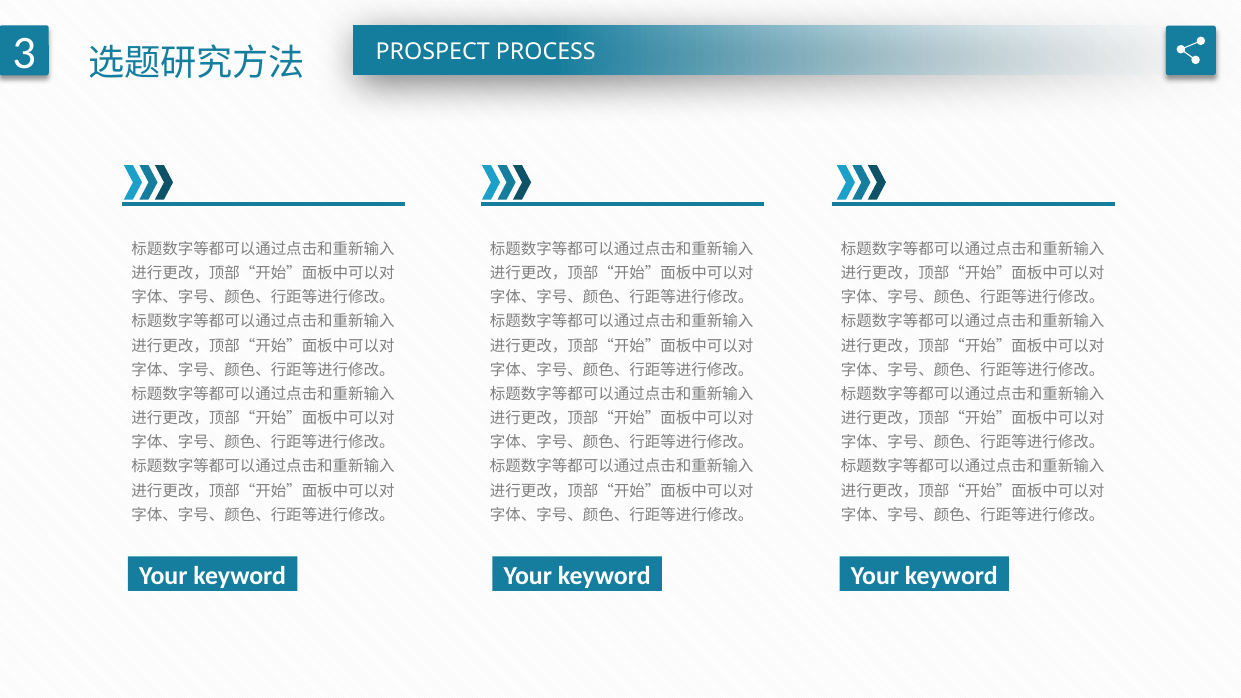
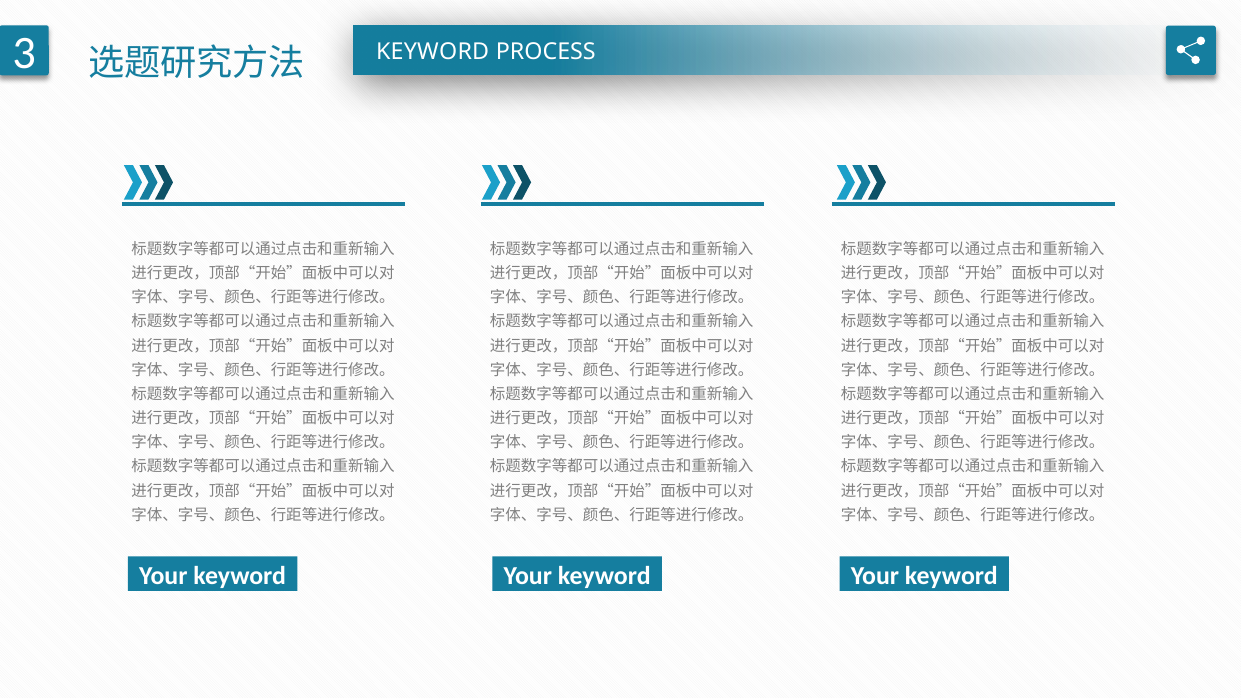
PROSPECT: PROSPECT -> KEYWORD (433, 52)
